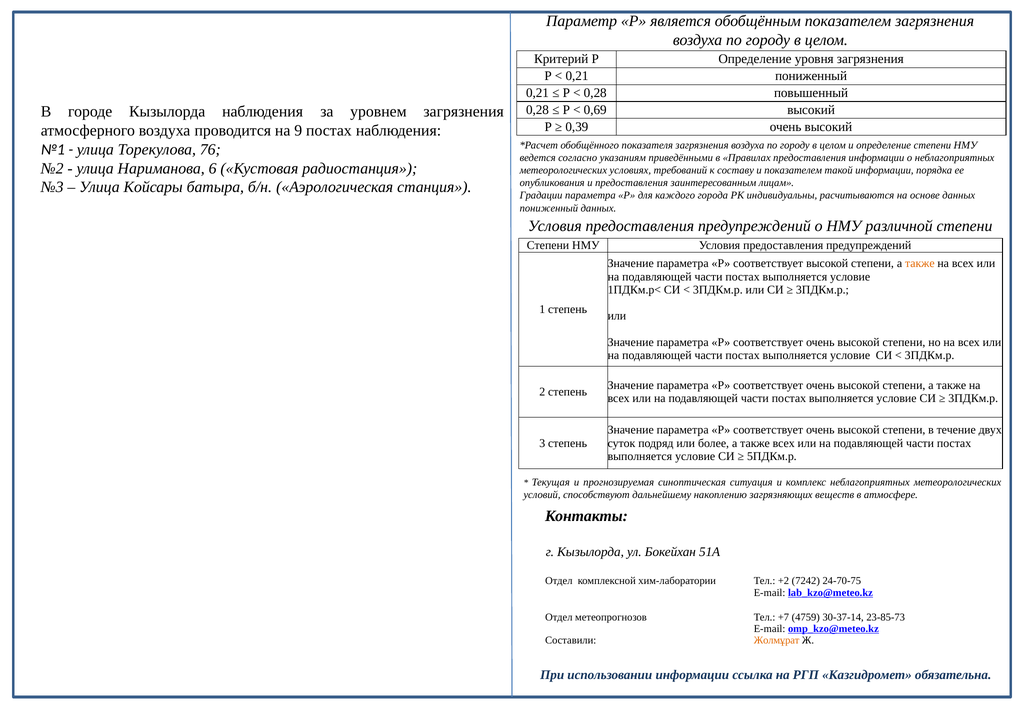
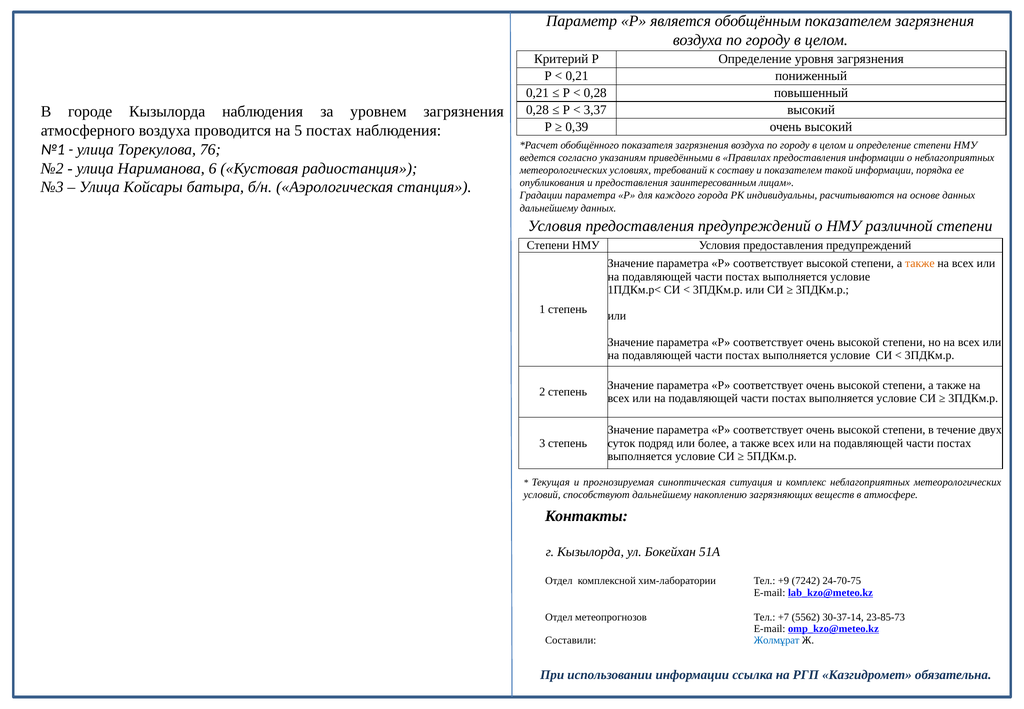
0,69: 0,69 -> 3,37 (595, 110)
9: 9 -> 5 (298, 130)
пониженный: пониженный -> дальнейшему (549, 208)
+2: +2 -> +9 (783, 581)
4759: 4759 -> 5562 (806, 617)
Жолмұрат colour: orange -> blue (777, 640)
